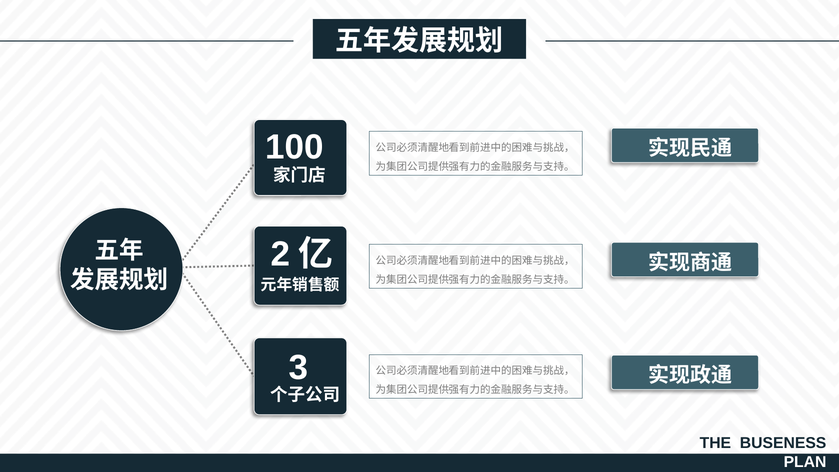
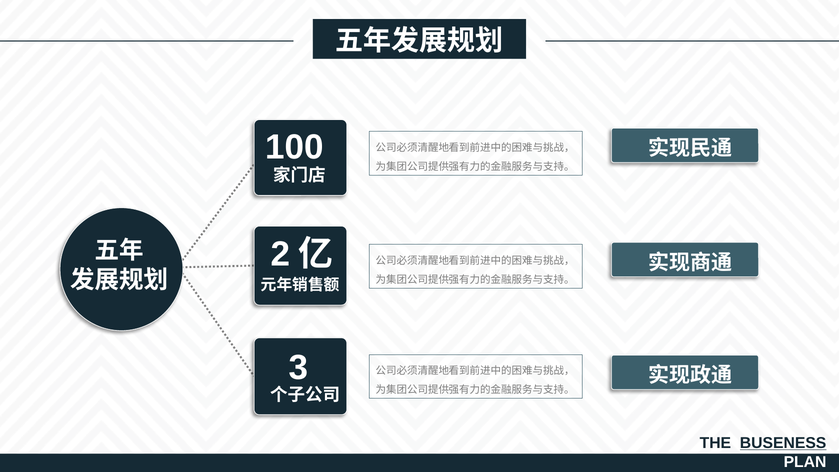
BUSENESS underline: none -> present (783, 443)
